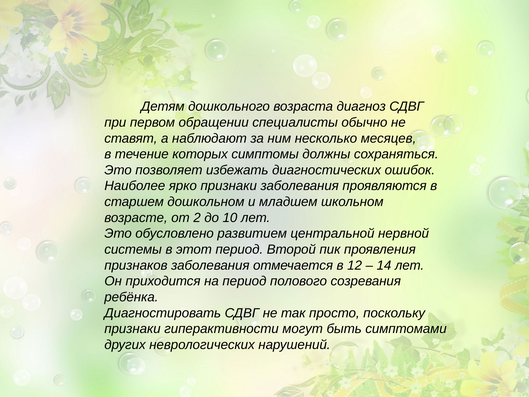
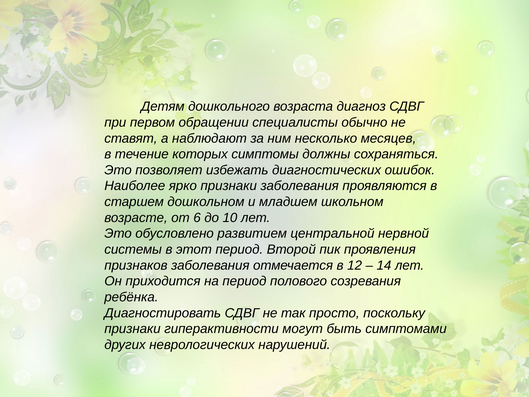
2: 2 -> 6 (197, 218)
